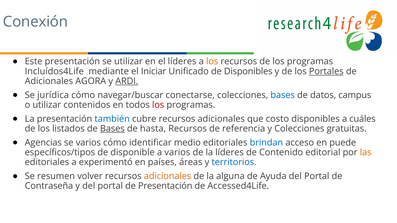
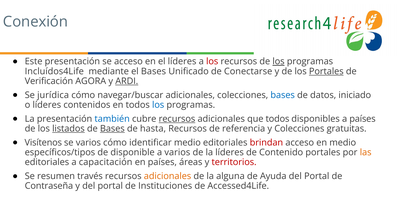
se utilizar: utilizar -> acceso (128, 62)
los colour: orange -> red (212, 62)
los underline: none -> present (279, 62)
el Iniciar: Iniciar -> Bases (153, 71)
de Disponibles: Disponibles -> Conectarse (248, 71)
Adicionales: Adicionales -> Verificación (49, 81)
navegar/buscar conectarse: conectarse -> adicionales (190, 95)
campus: campus -> iniciado (355, 95)
o utilizar: utilizar -> líderes (47, 105)
los colour: red -> blue (158, 105)
recursos underline: none -> present (177, 119)
que costo: costo -> todos (277, 119)
a cuáles: cuáles -> países (362, 119)
listados underline: none -> present (68, 129)
Agencias: Agencias -> Visítenos (43, 143)
brindan colour: blue -> red (266, 143)
en puede: puede -> medio (343, 143)
Contenido editorial: editorial -> portales (323, 153)
experimentó: experimentó -> capacitación (106, 162)
territorios colour: blue -> red (234, 162)
volver: volver -> través (90, 176)
de Presentación: Presentación -> Instituciones (165, 186)
